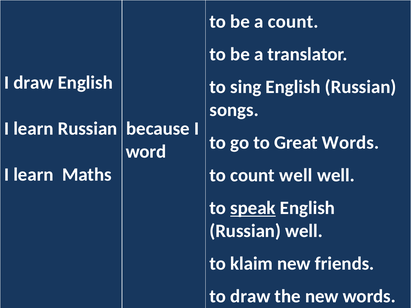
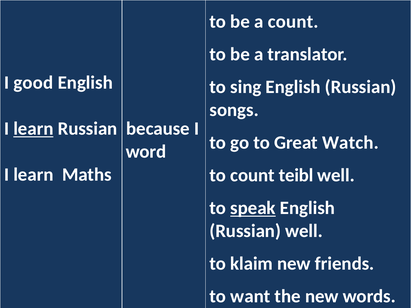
I draw: draw -> good (33, 83)
learn underline: none -> present (33, 129)
Great Words: Words -> Watch (350, 143)
count well: well -> teibl (296, 175)
to draw: draw -> want (250, 297)
